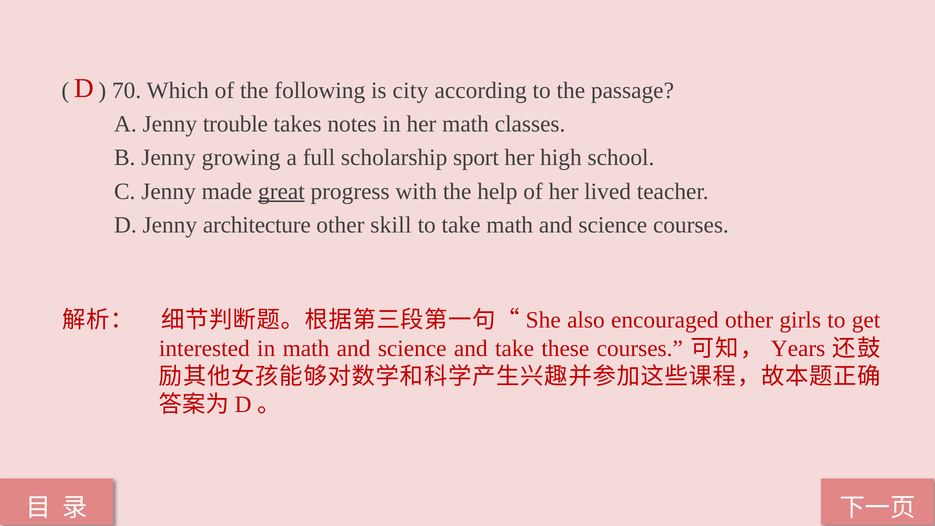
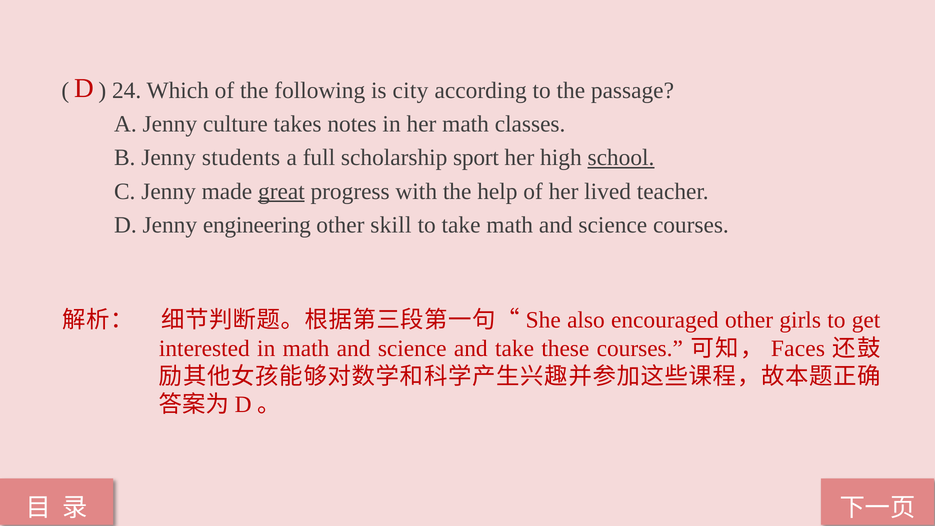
70: 70 -> 24 (127, 90)
trouble: trouble -> culture (235, 124)
growing: growing -> students (241, 158)
school underline: none -> present (621, 158)
architecture: architecture -> engineering (257, 225)
Years: Years -> Faces (798, 348)
